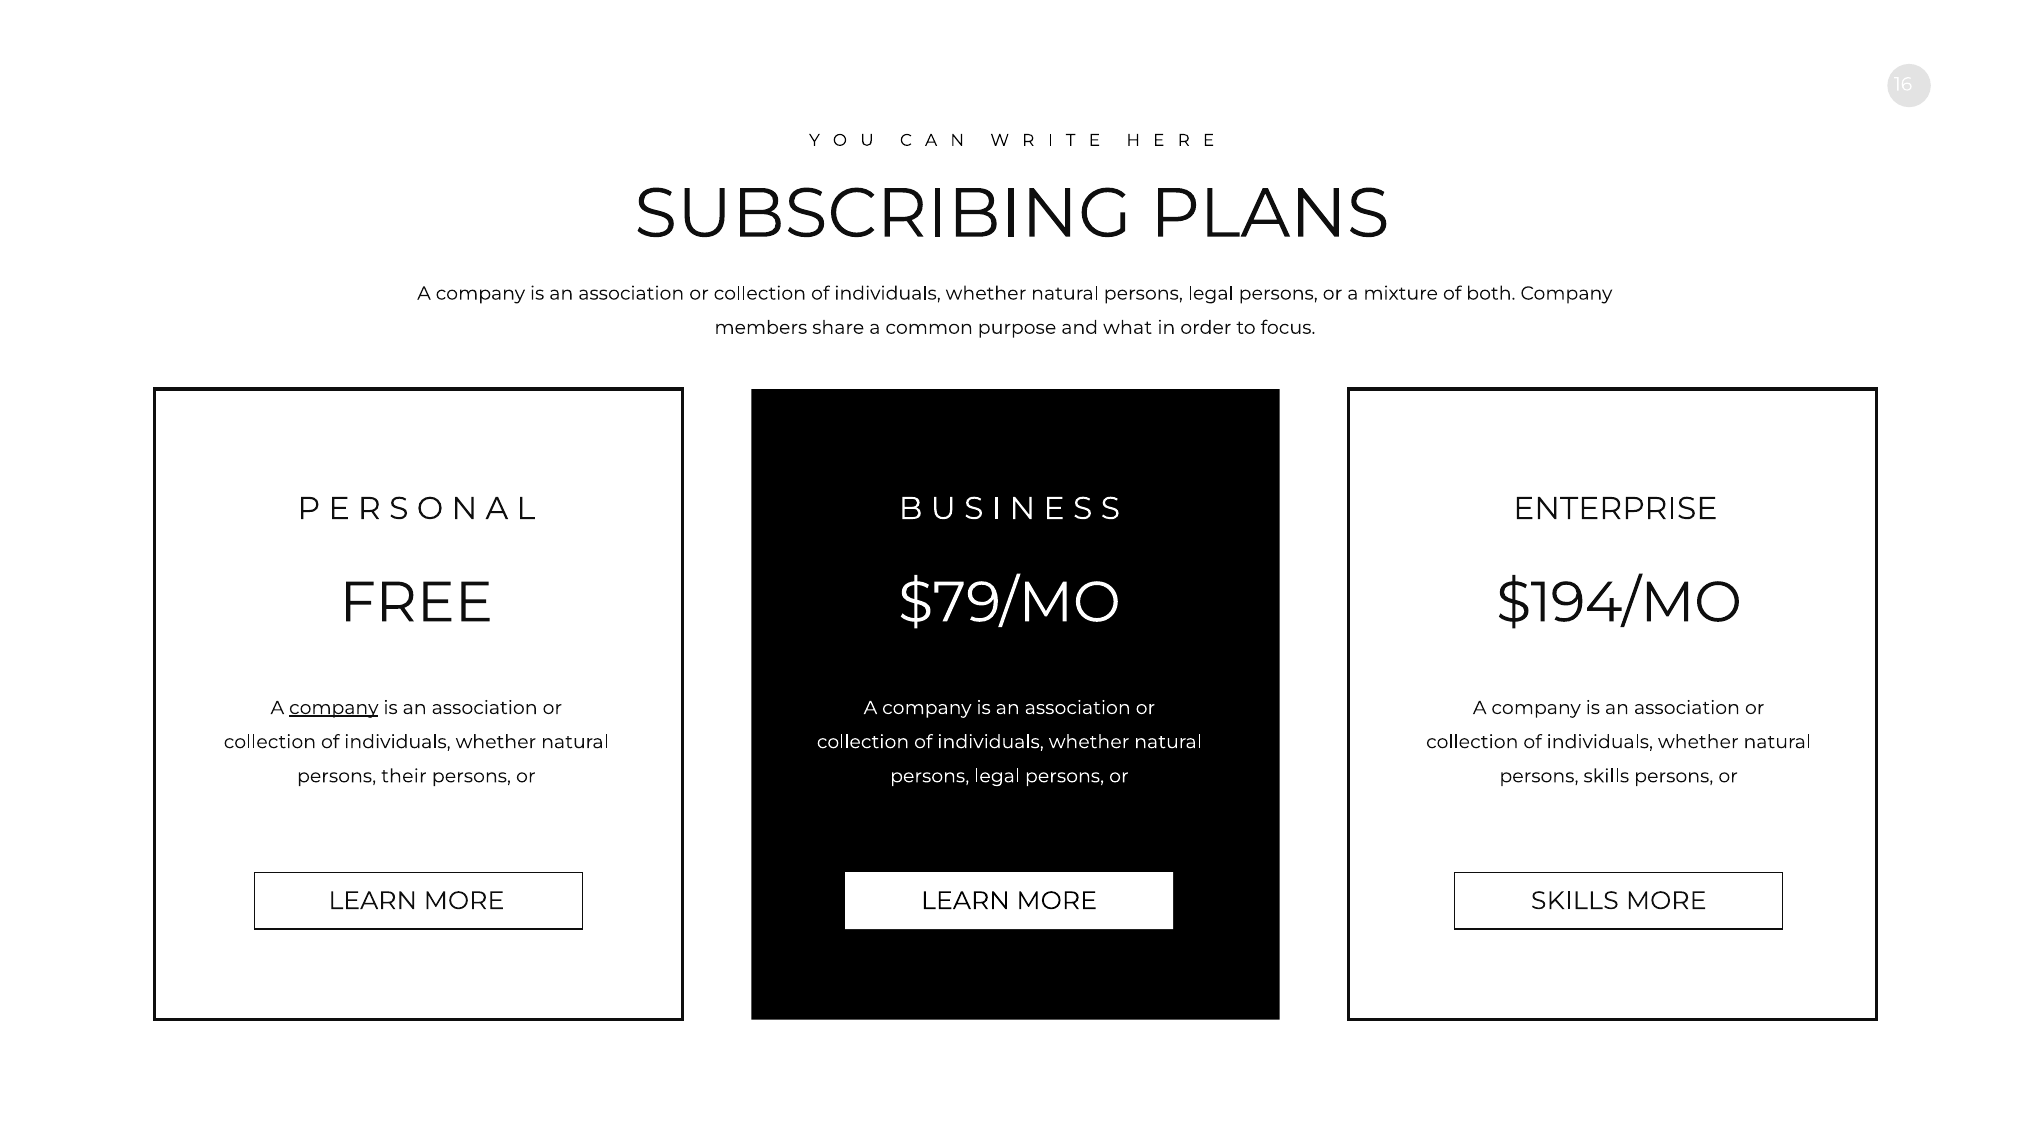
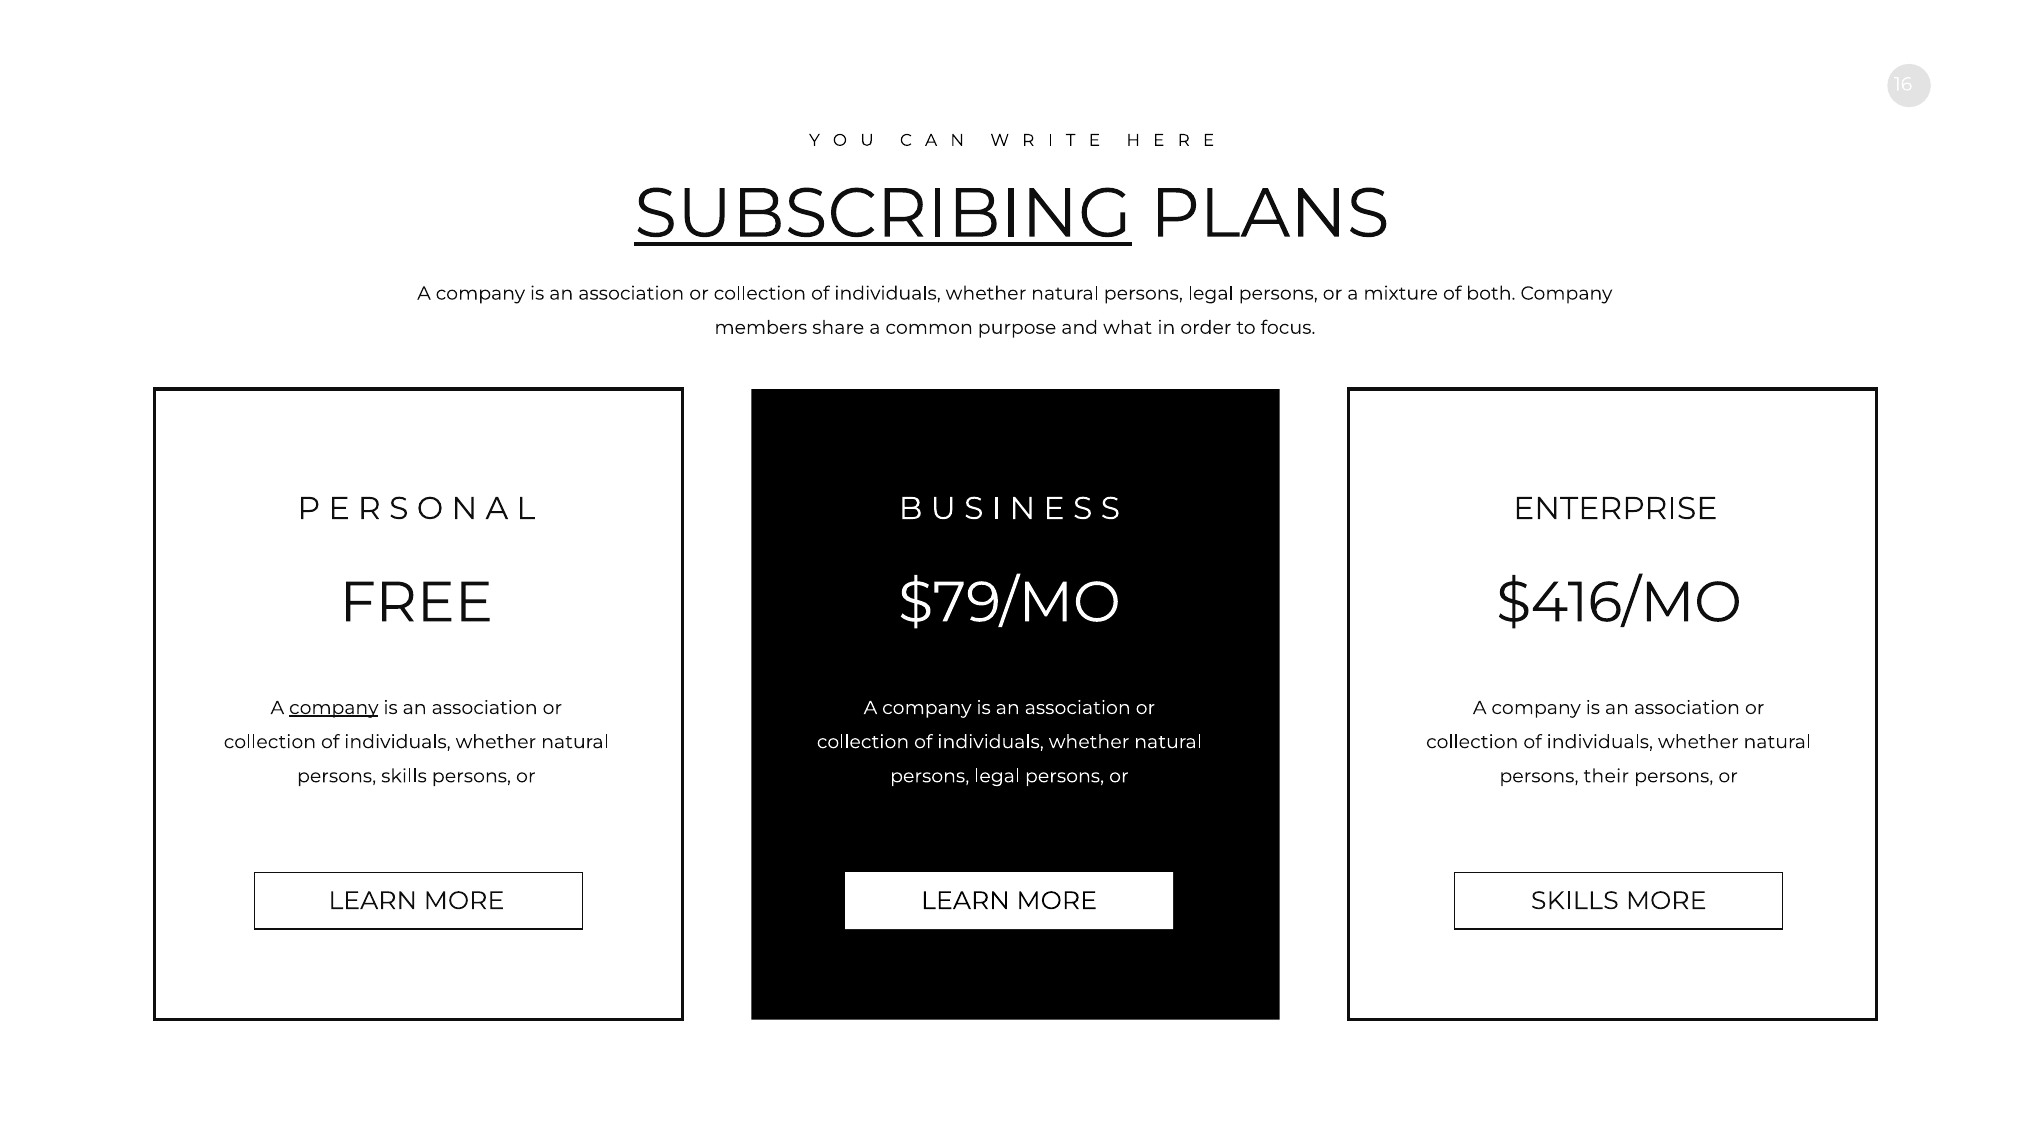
SUBSCRIBING underline: none -> present (883, 214)
$194/MO: $194/MO -> $416/MO (1619, 603)
persons their: their -> skills (404, 776)
persons skills: skills -> their (1606, 776)
